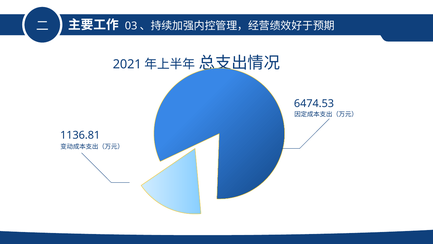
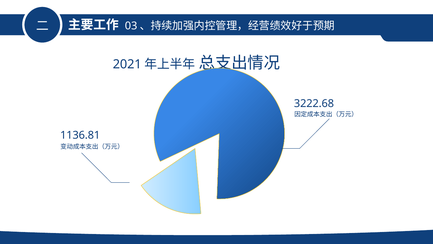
6474.53: 6474.53 -> 3222.68 (314, 103)
